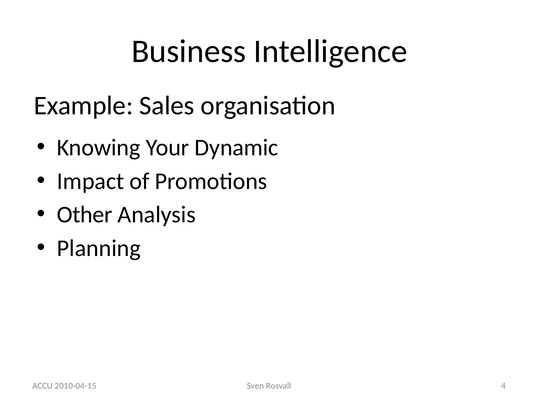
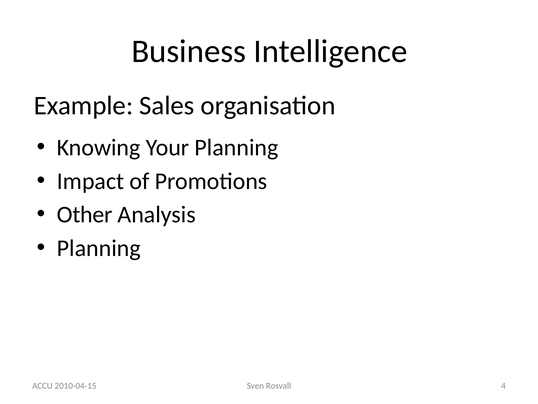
Your Dynamic: Dynamic -> Planning (236, 147)
